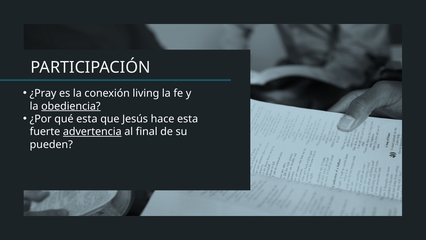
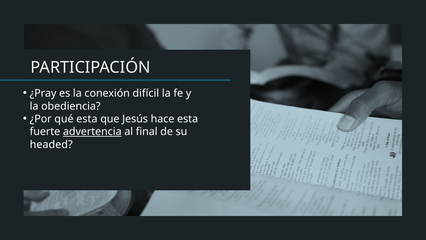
living: living -> difícil (146, 93)
obediencia underline: present -> none (71, 106)
pueden: pueden -> headed (51, 144)
